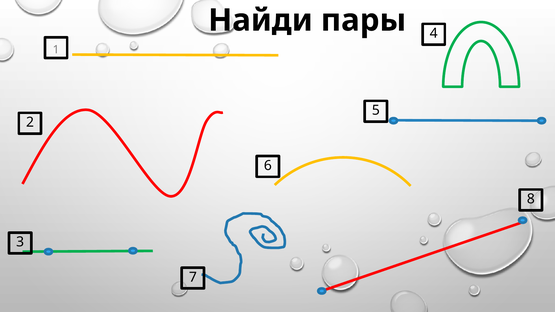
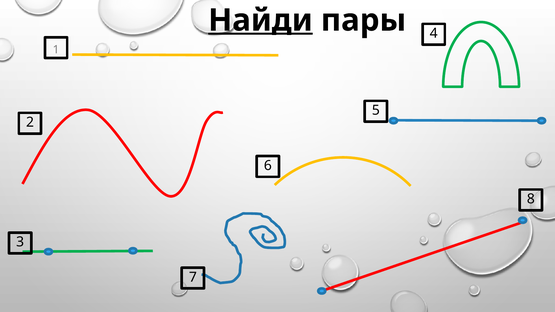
Найди underline: none -> present (260, 20)
